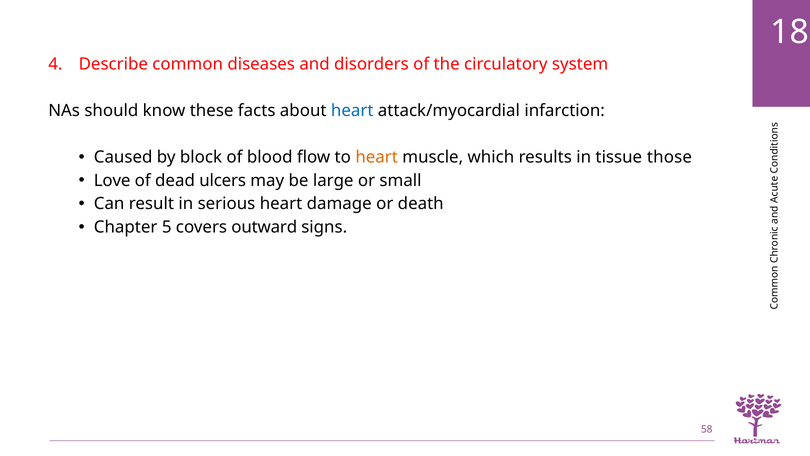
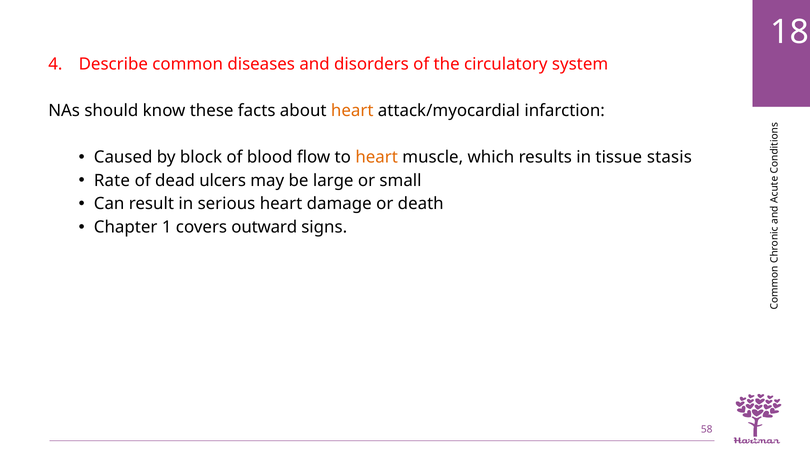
heart colour: blue -> orange (352, 110)
those: those -> stasis (669, 157)
Love: Love -> Rate (112, 180)
5: 5 -> 1 (167, 227)
